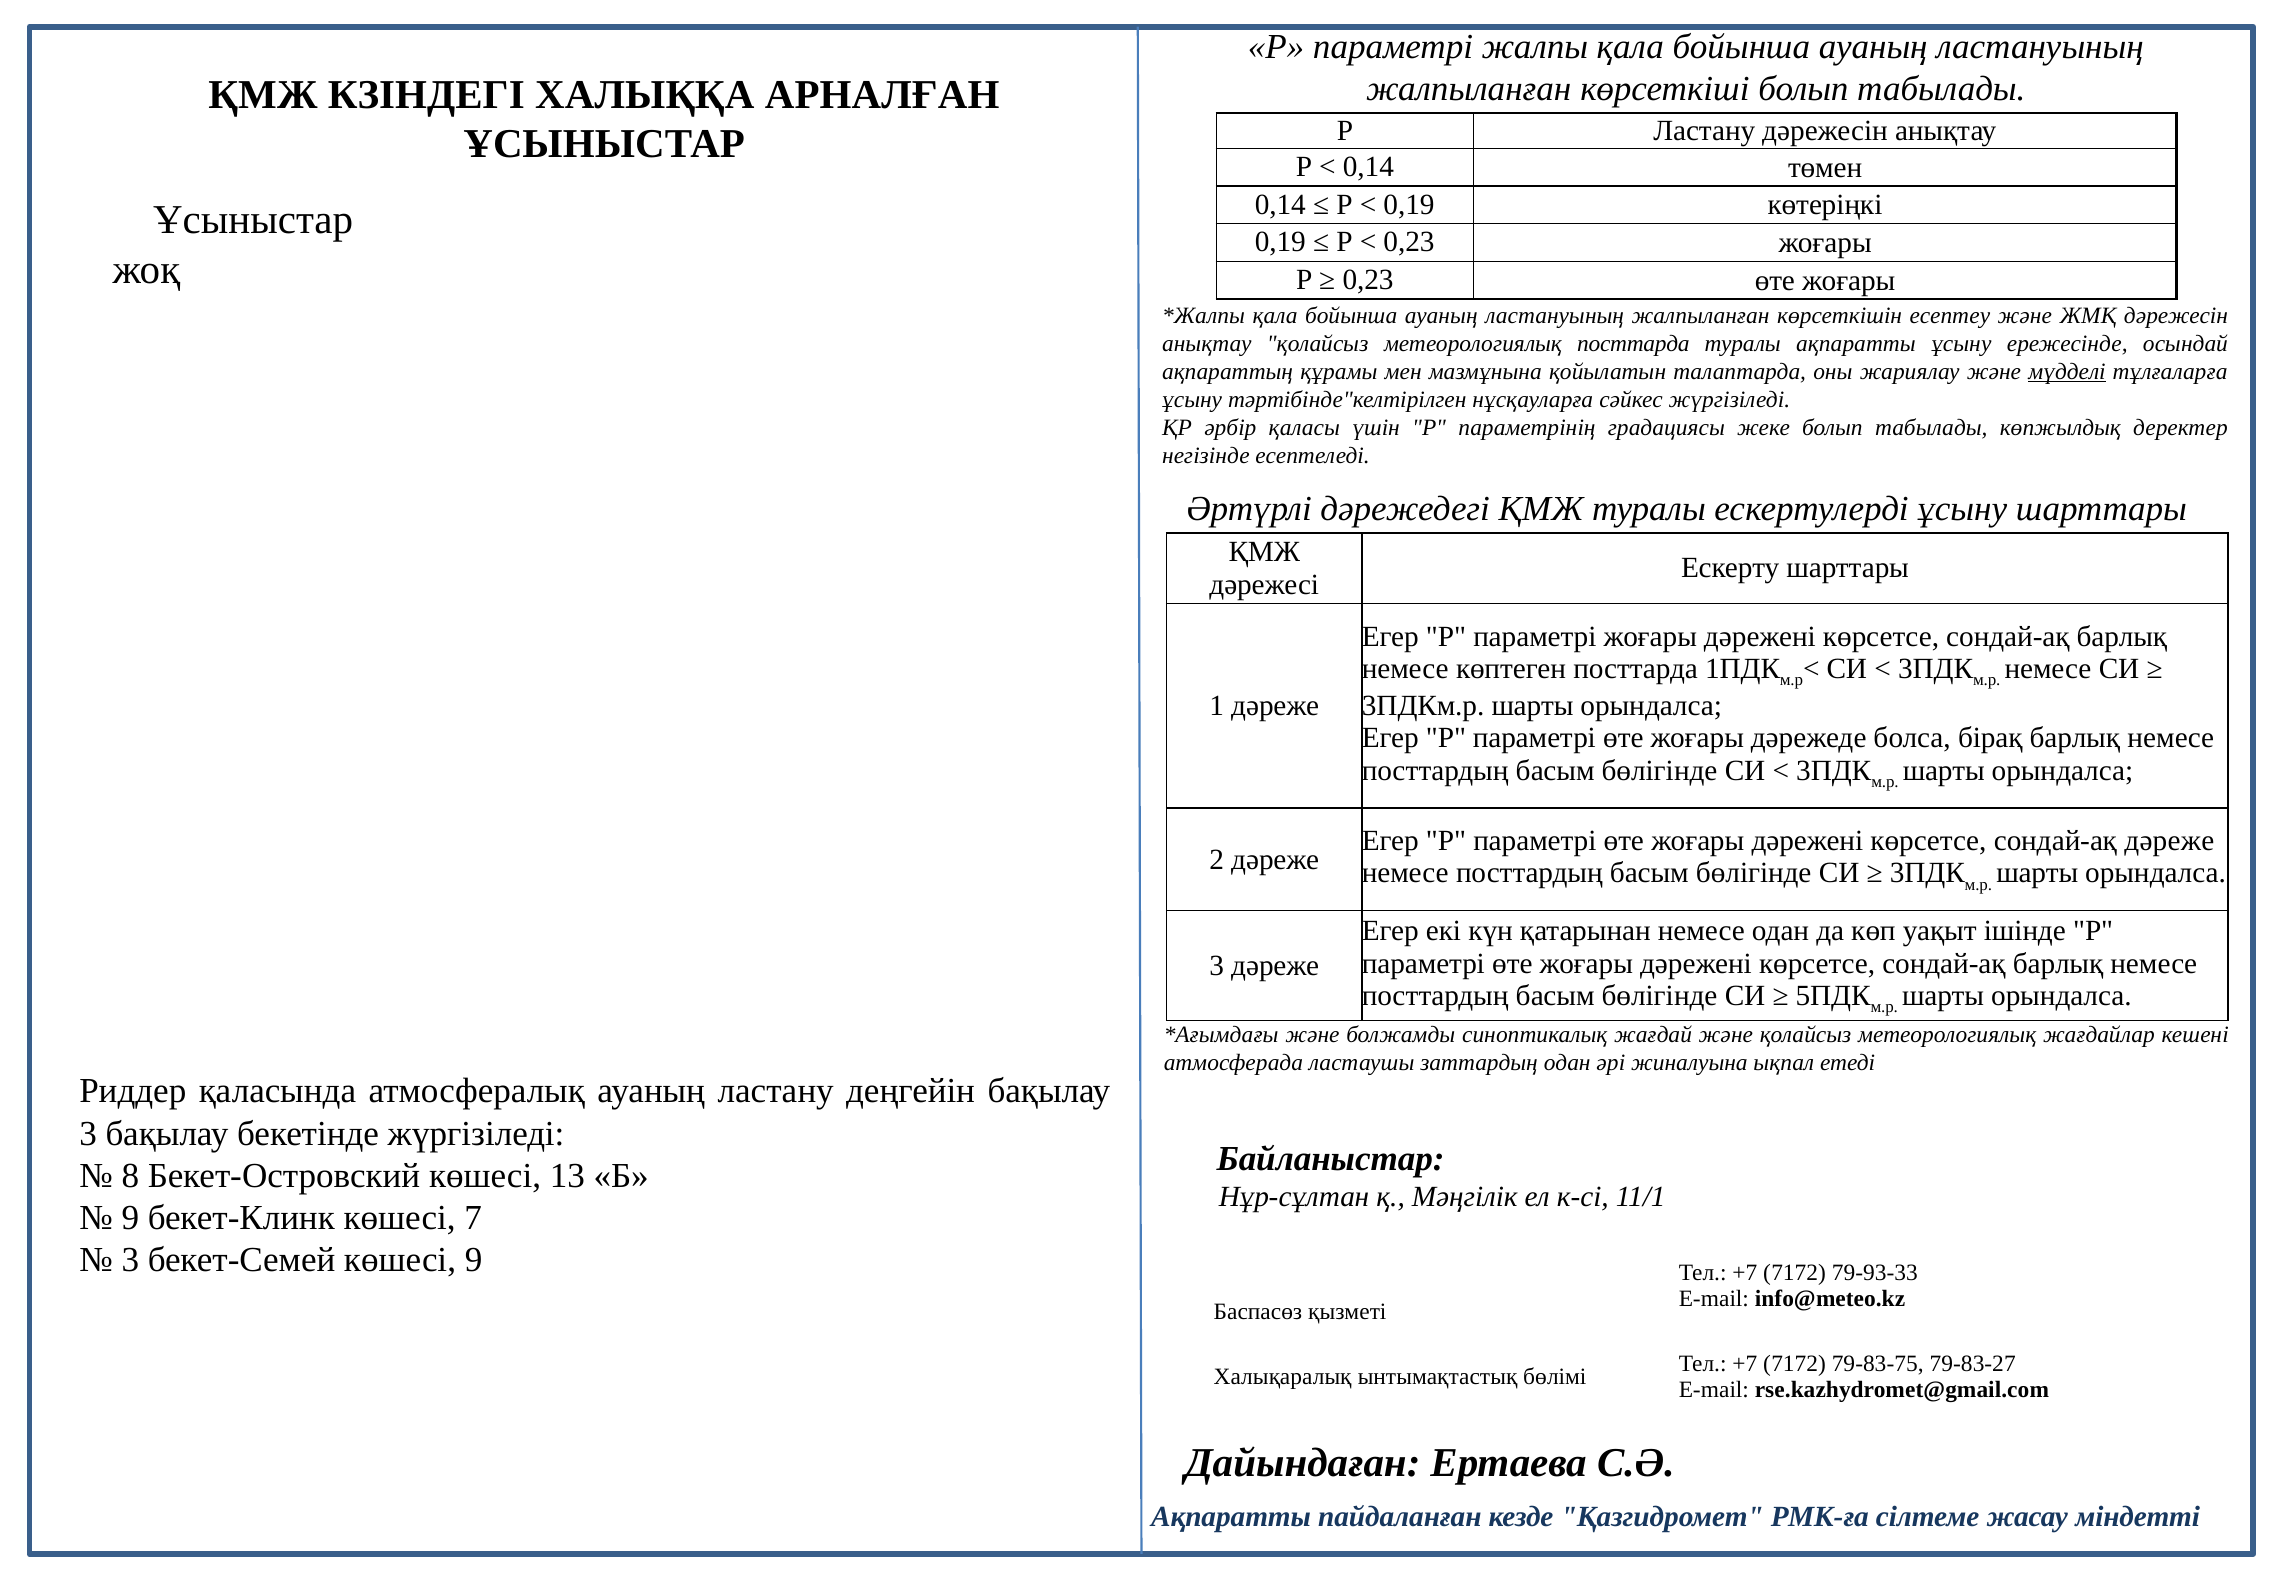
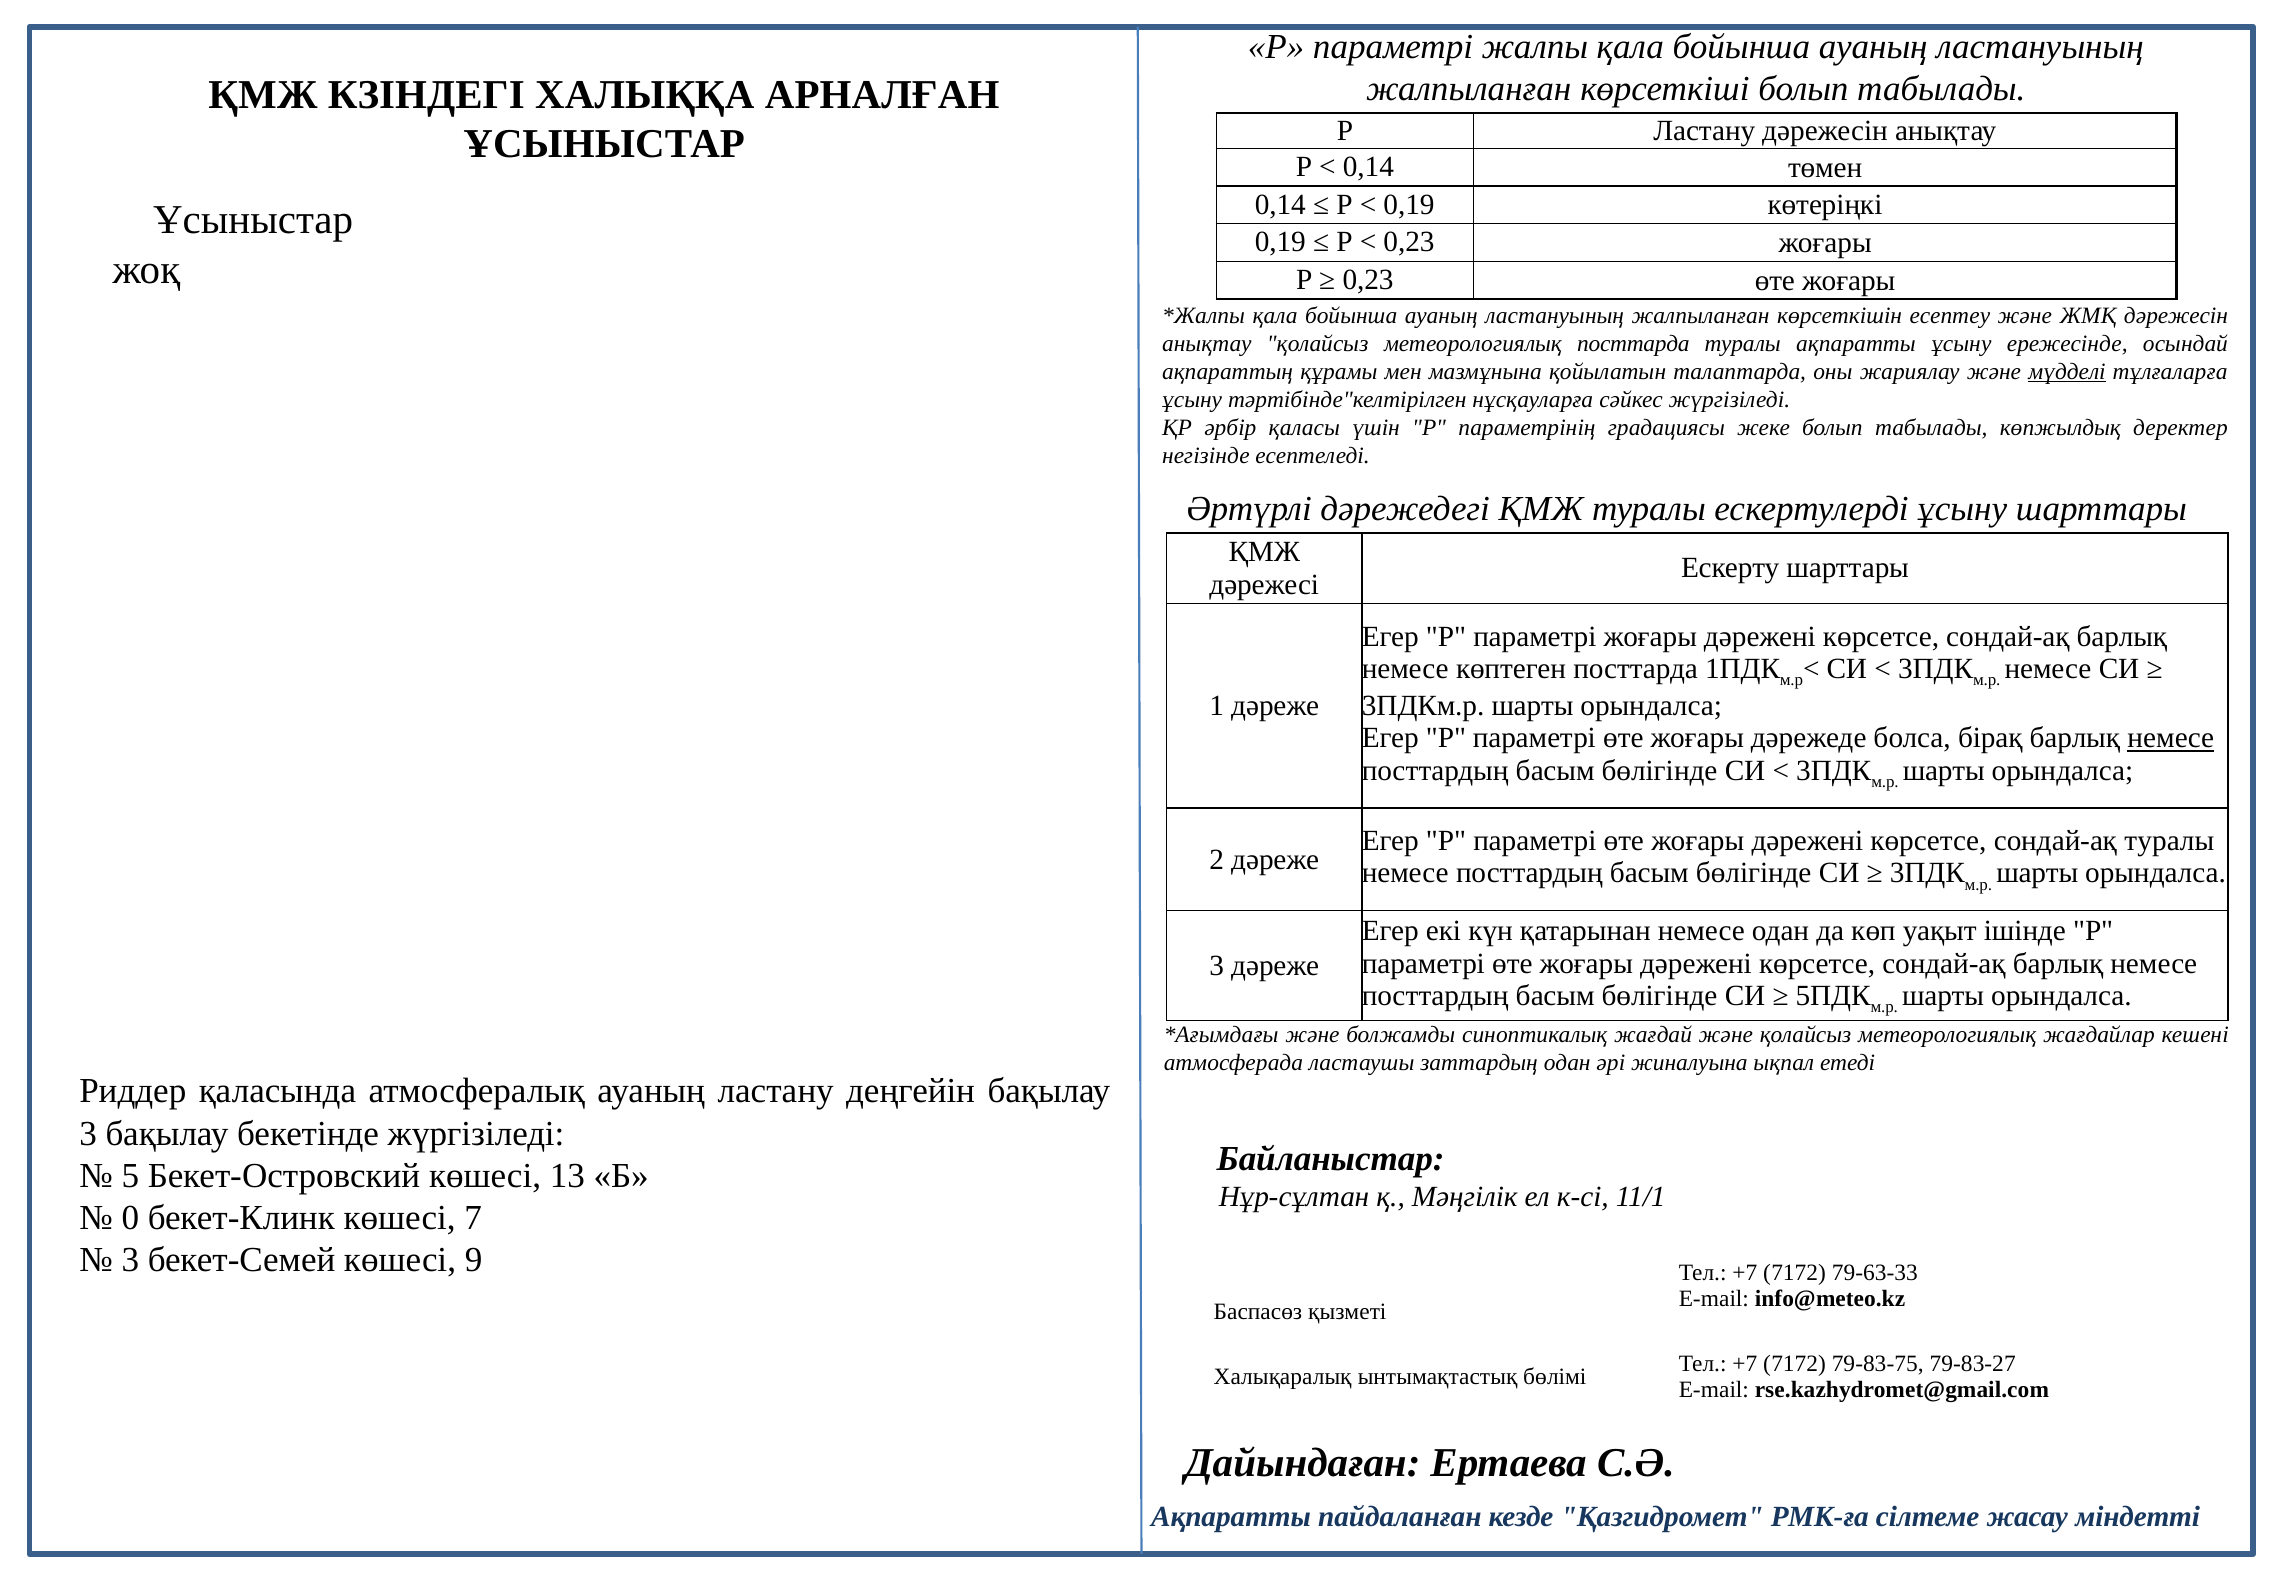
немесе underline: none -> present (2171, 738)
сондай-ақ дәреже: дәреже -> туралы (2169, 841)
8: 8 -> 5 (130, 1175)
9: 9 -> 0 (130, 1217)
79-93-33: 79-93-33 -> 79-63-33 (1875, 1272)
